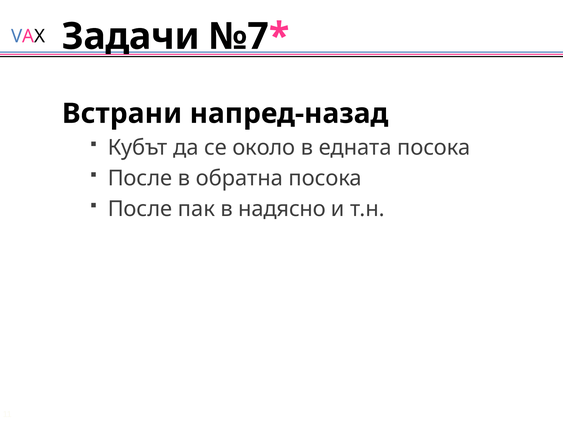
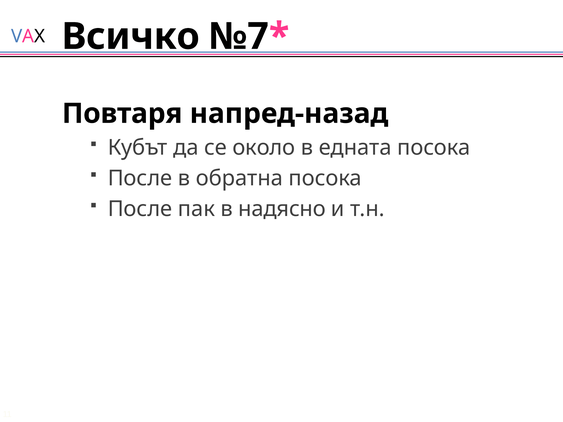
Задачи: Задачи -> Всичко (131, 37)
Встрани: Встрани -> Повтаря (122, 114)
